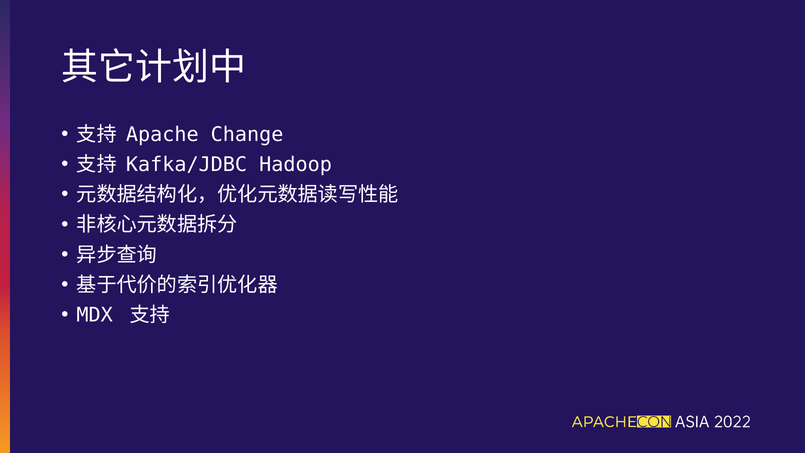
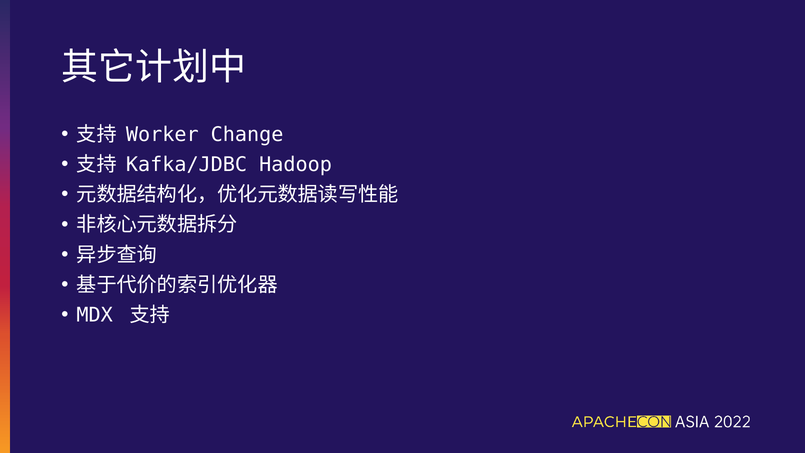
Apache: Apache -> Worker (162, 134)
